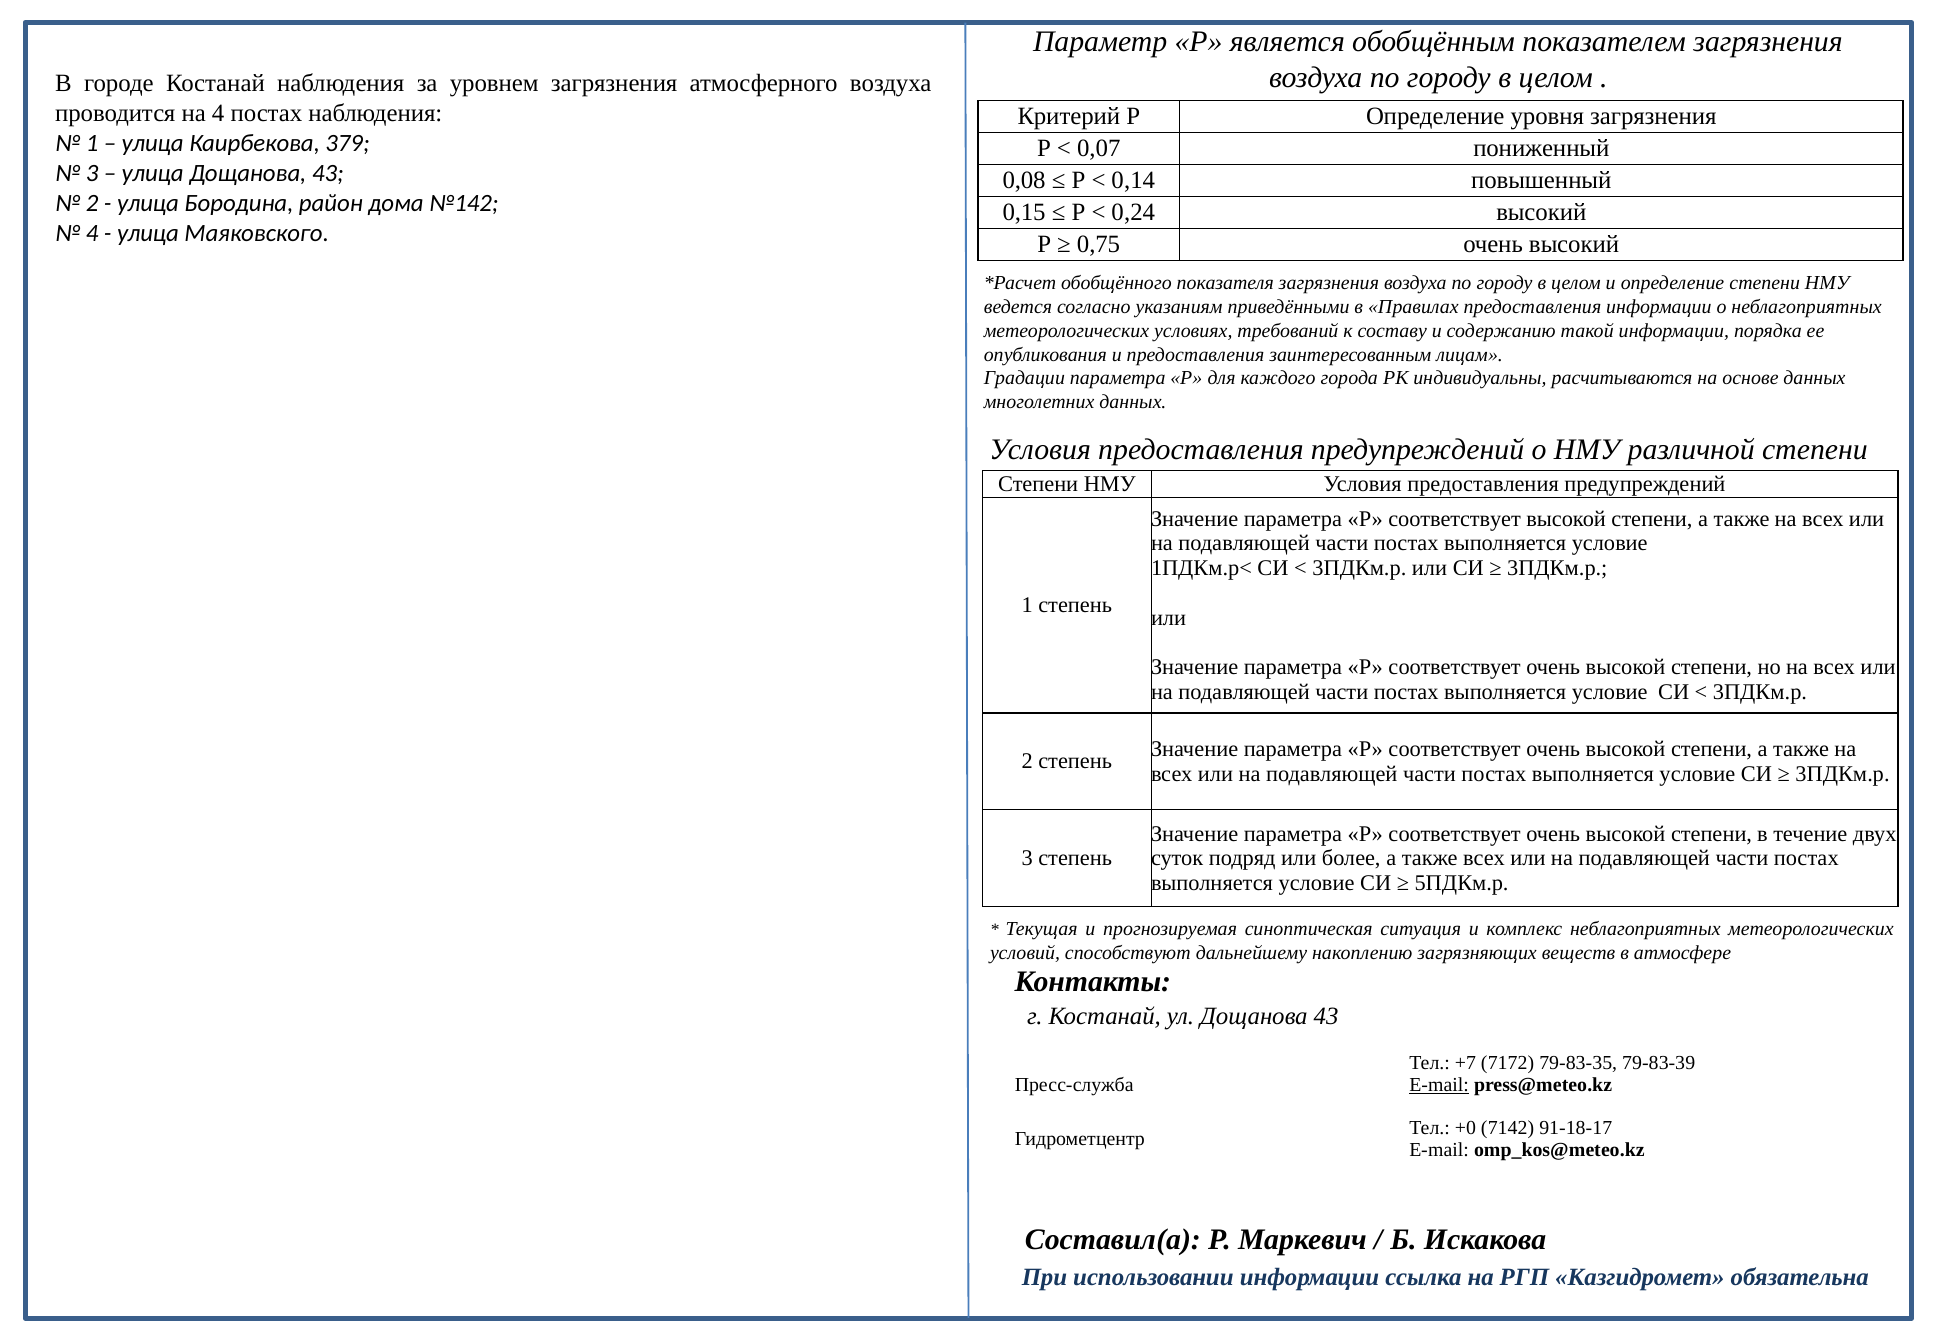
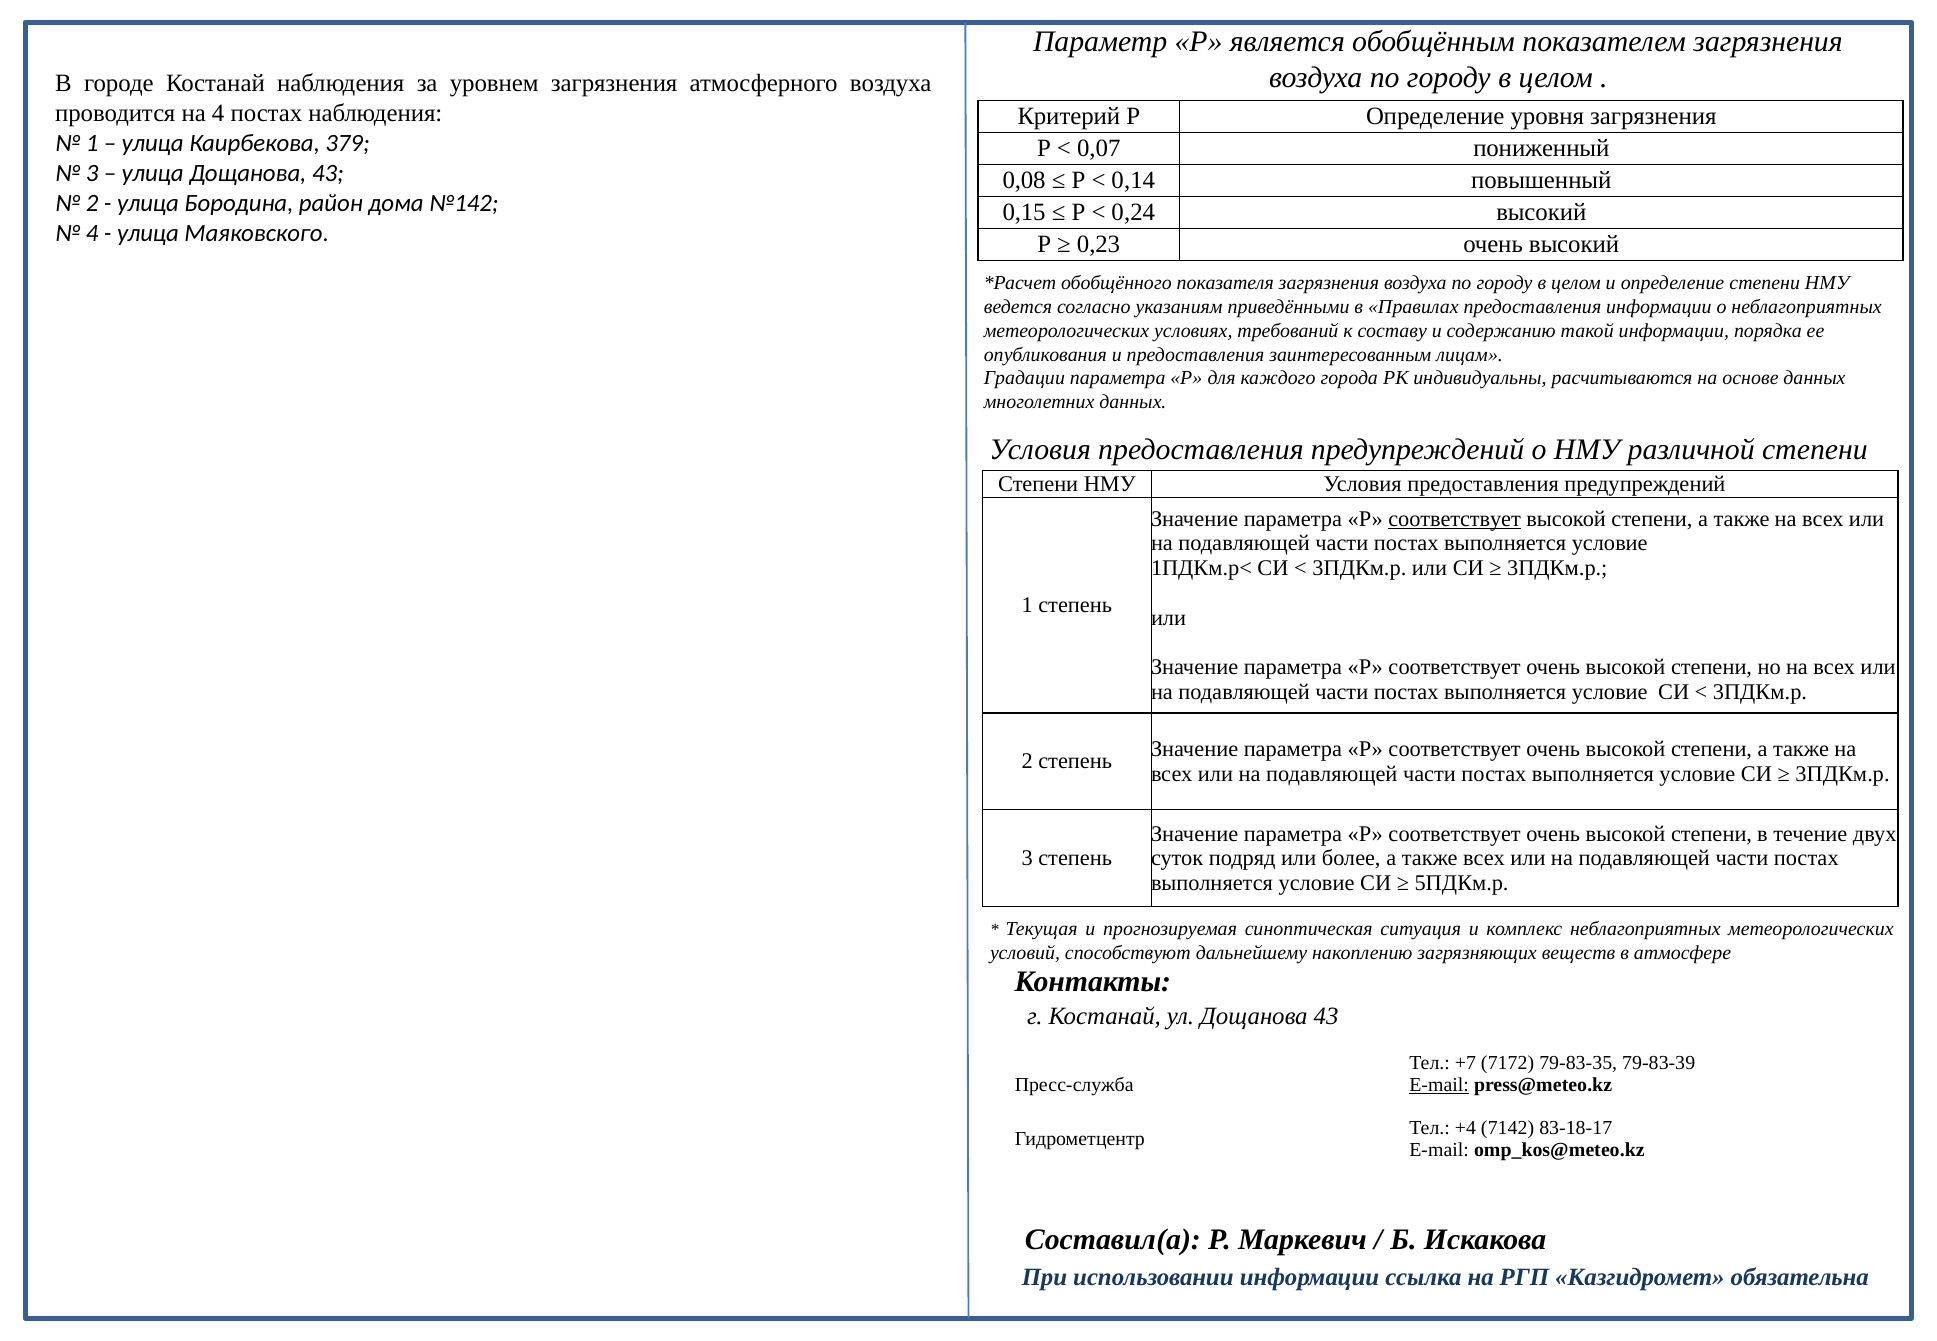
0,75: 0,75 -> 0,23 (1099, 244)
соответствует underline: none -> present (1455, 519)
+0: +0 -> +4 (1465, 1128)
91-18-17: 91-18-17 -> 83-18-17 (1576, 1128)
